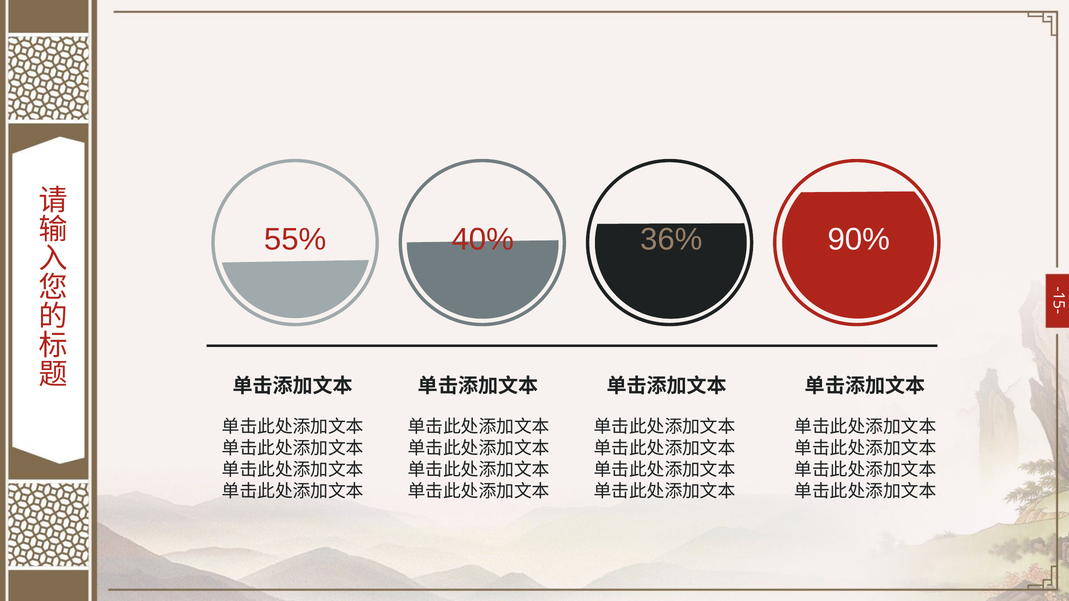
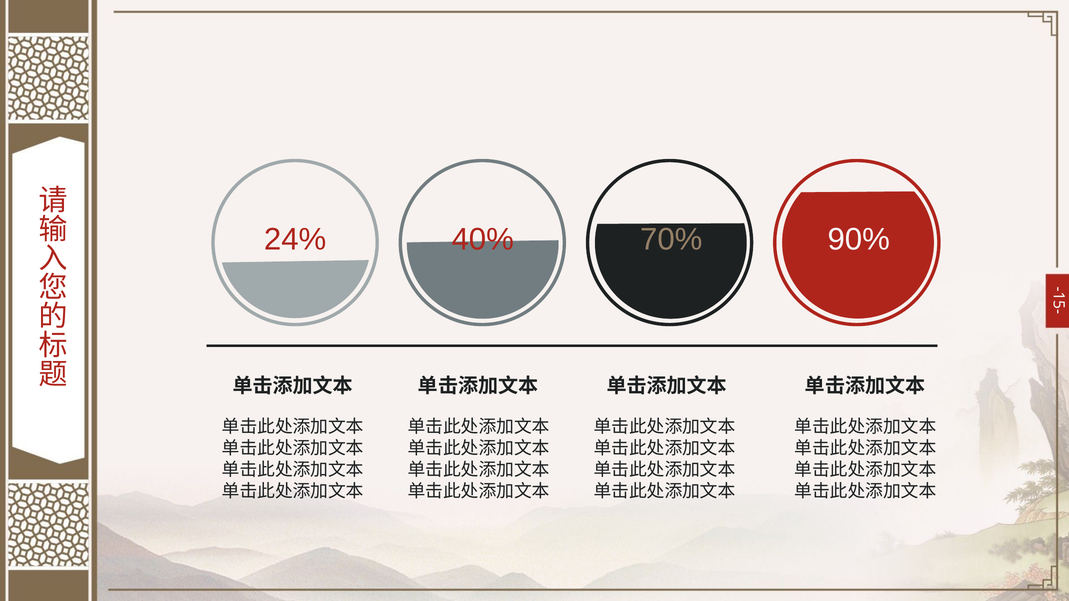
55%: 55% -> 24% (295, 239)
36%: 36% -> 70% (671, 239)
